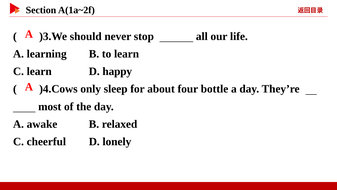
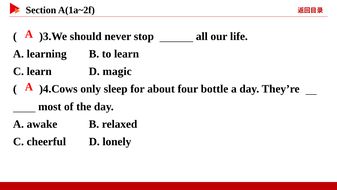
happy: happy -> magic (117, 71)
